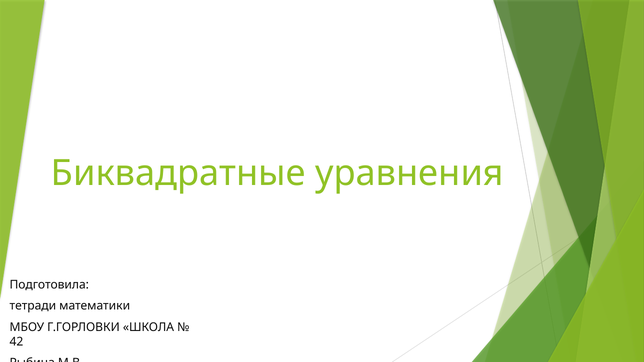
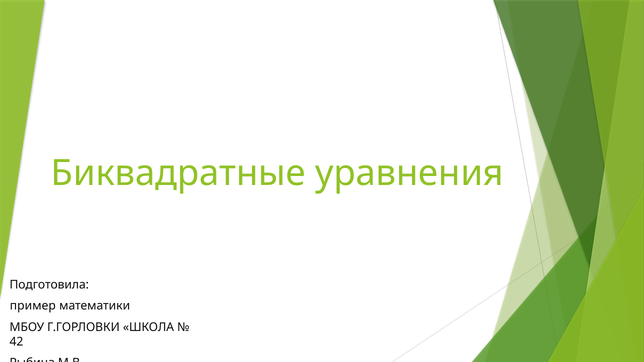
тетради: тетради -> пример (33, 306)
